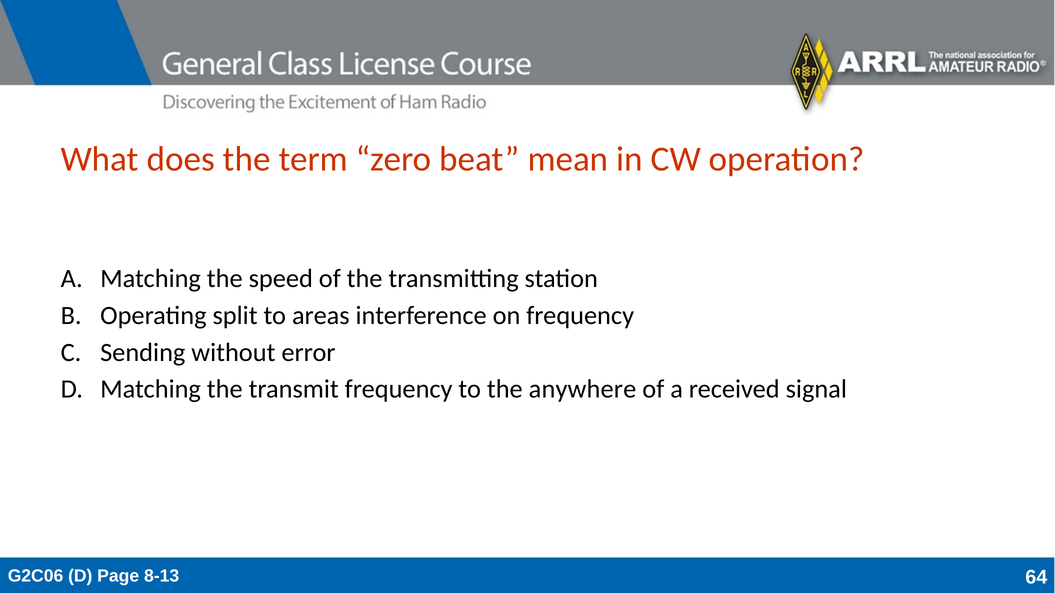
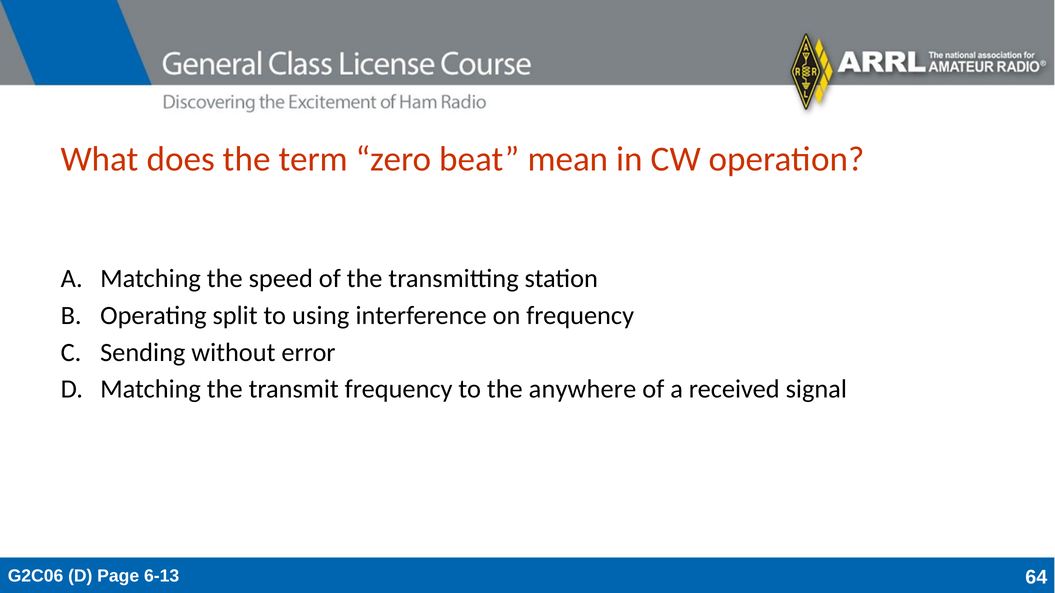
areas: areas -> using (321, 316)
8-13: 8-13 -> 6-13 (162, 576)
